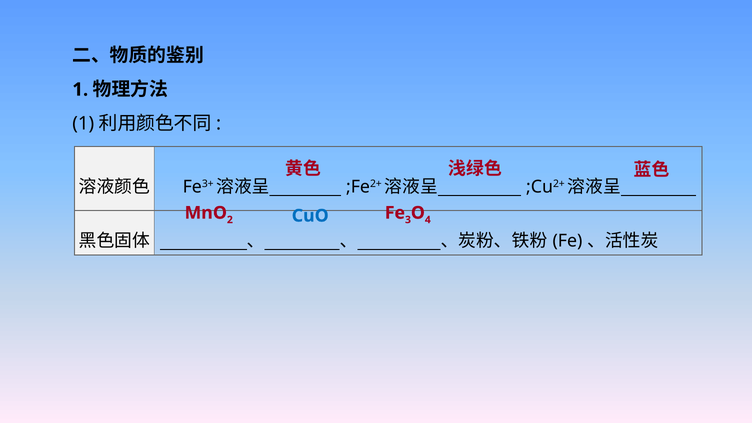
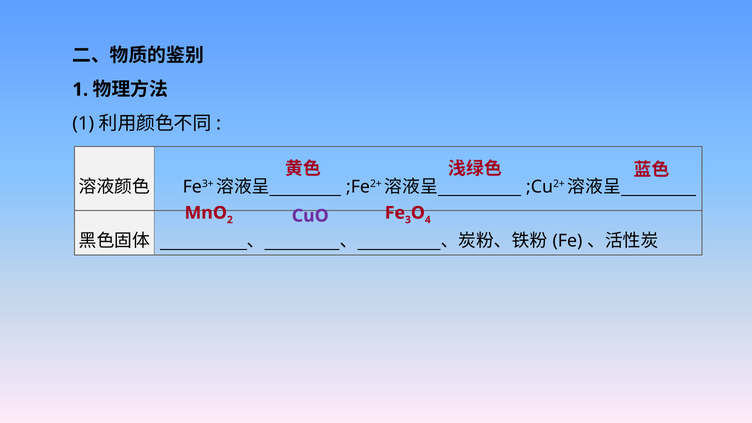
CuO colour: blue -> purple (310, 216)
